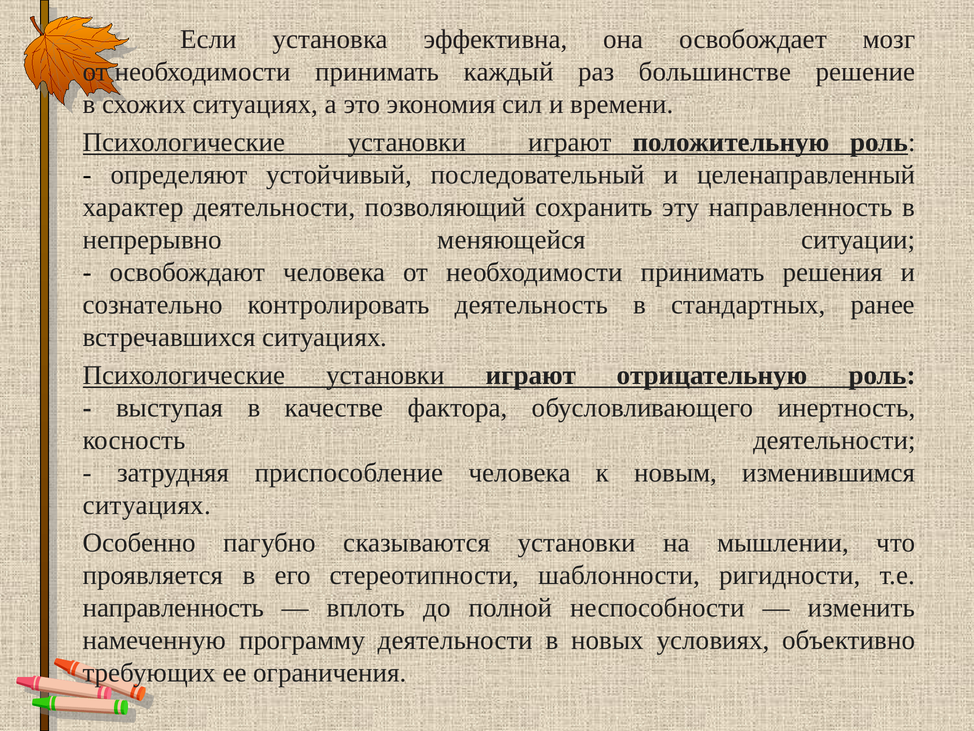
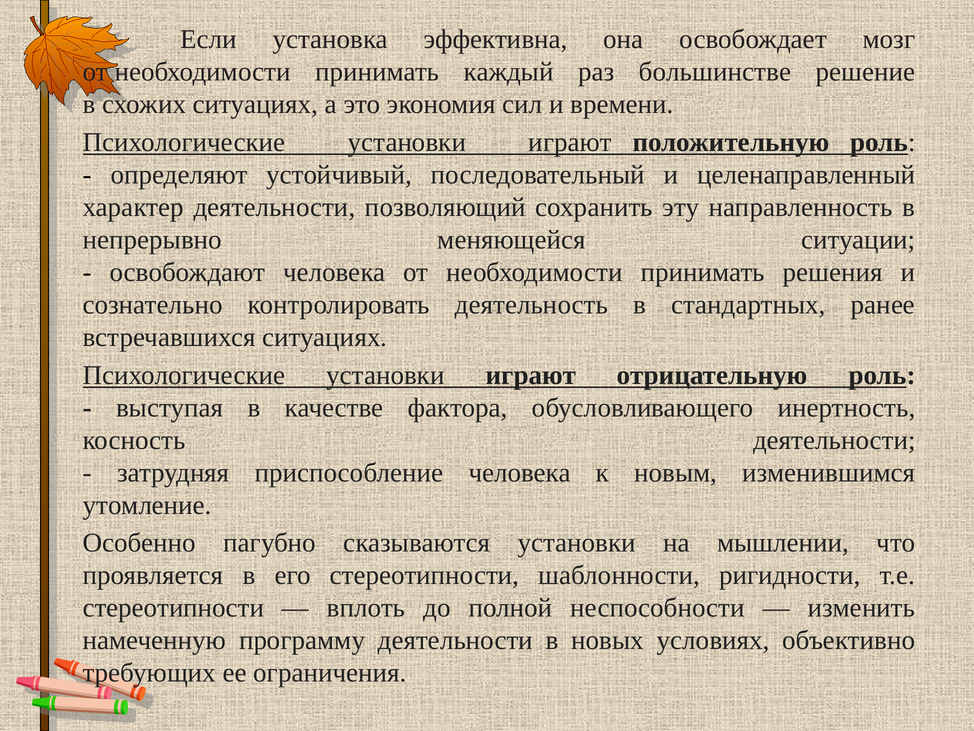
ситуациях: ситуациях -> утомление (147, 505)
направленность: направленность -> стереотипности (173, 608)
